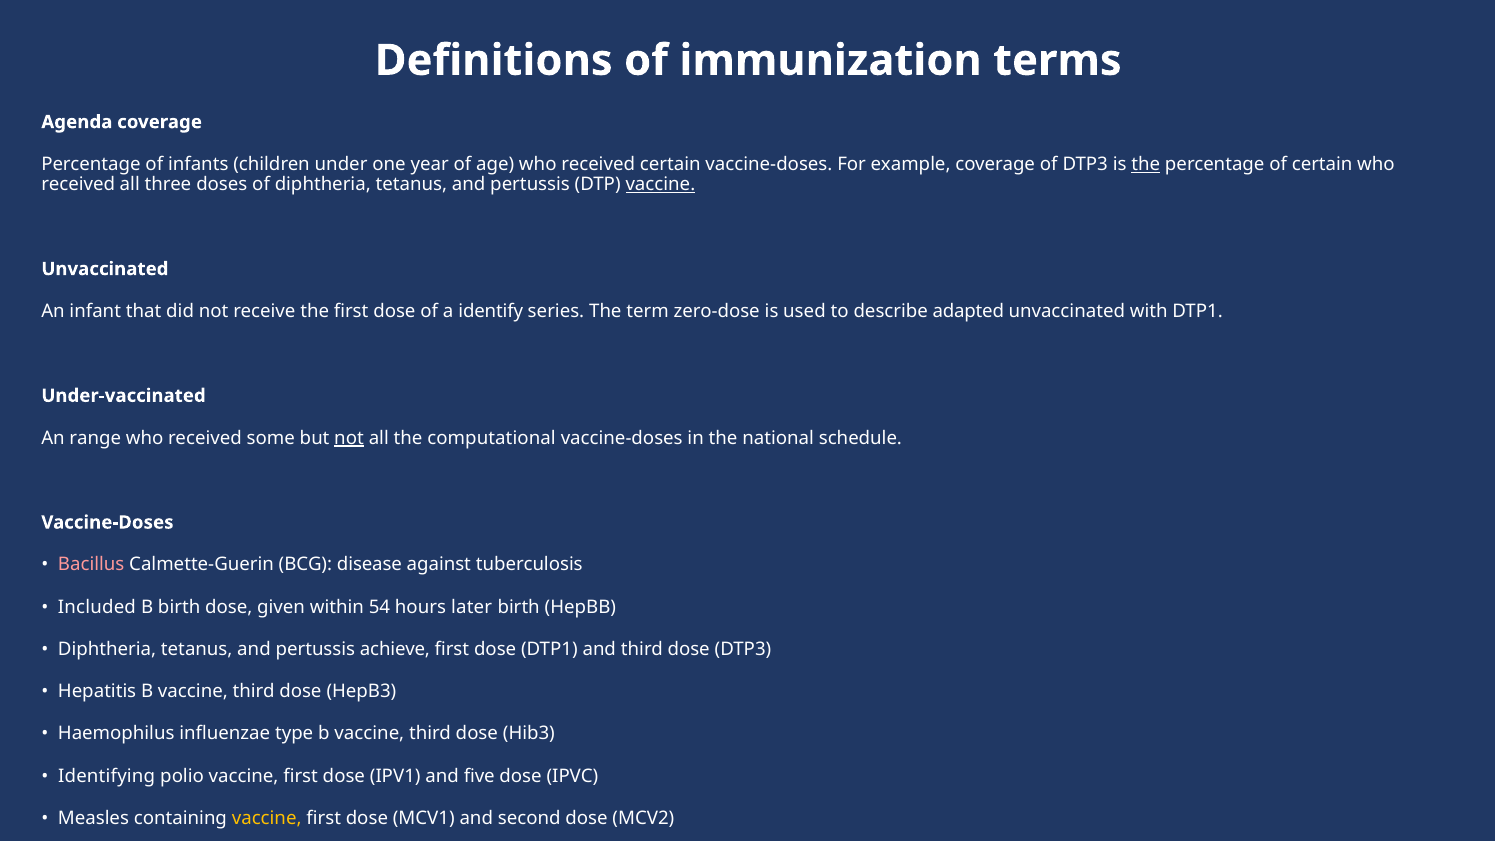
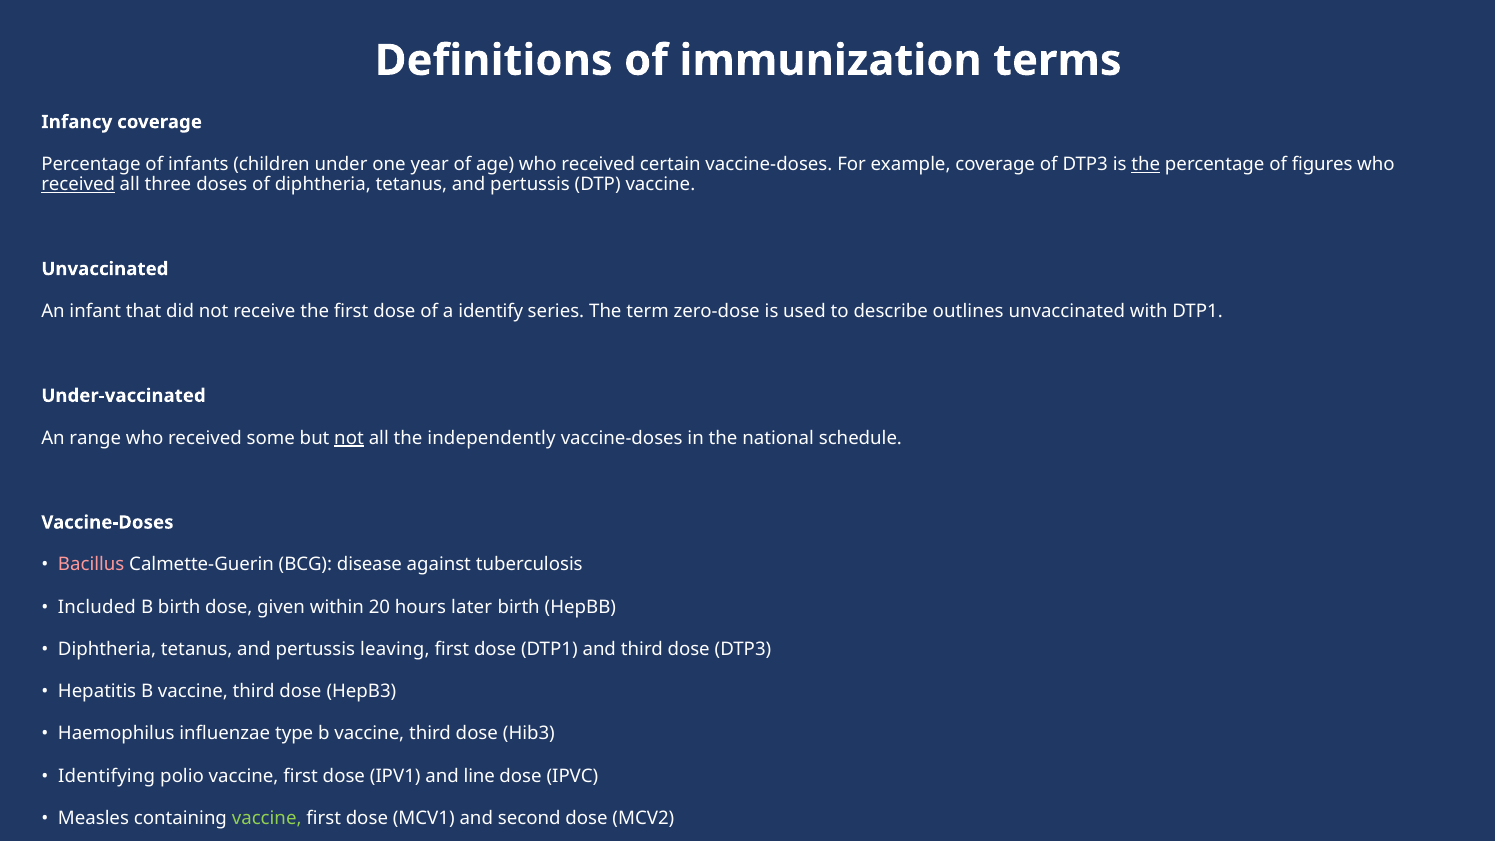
Agenda: Agenda -> Infancy (77, 122)
of certain: certain -> figures (1322, 164)
received underline: none -> present (78, 184)
vaccine underline: present -> none (660, 184)
adapted: adapted -> outlines (968, 311)
computational: computational -> independently (491, 438)
54: 54 -> 20 (379, 607)
achieve: achieve -> leaving (395, 649)
five: five -> line (479, 776)
vaccine colour: yellow -> light green (267, 818)
